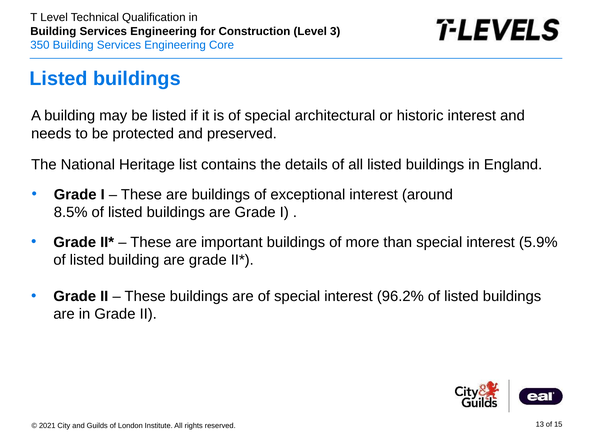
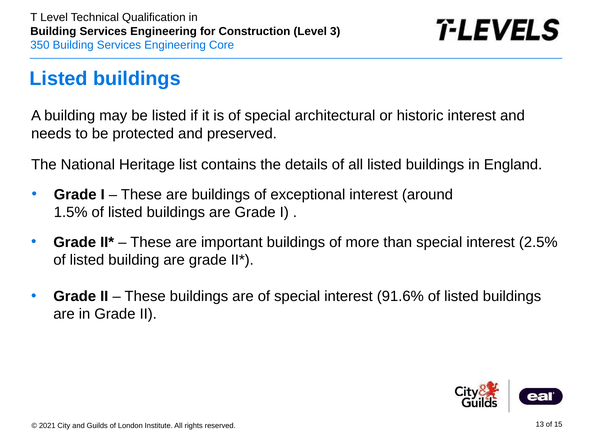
8.5%: 8.5% -> 1.5% (71, 212)
5.9%: 5.9% -> 2.5% (538, 242)
96.2%: 96.2% -> 91.6% (400, 296)
